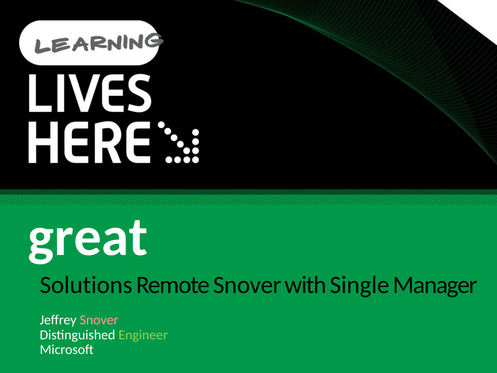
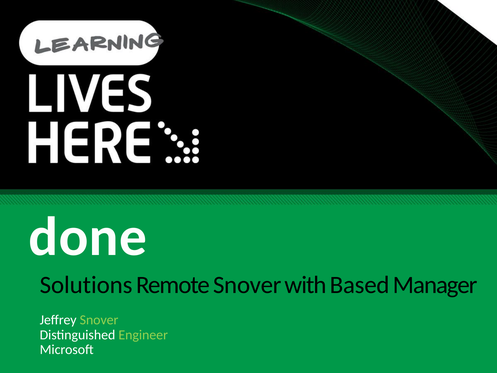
great: great -> done (88, 237)
Single: Single -> Based (360, 285)
Snover colour: pink -> light green (99, 320)
